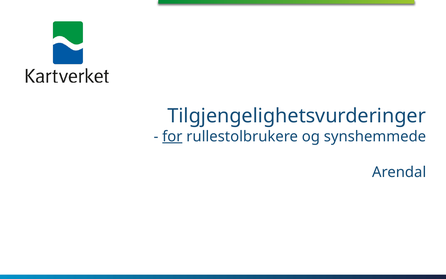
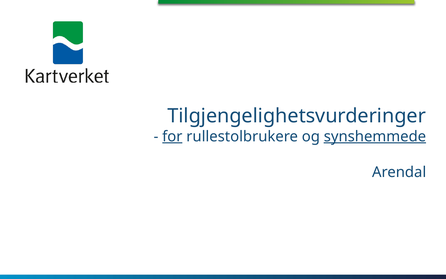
synshemmede underline: none -> present (375, 136)
